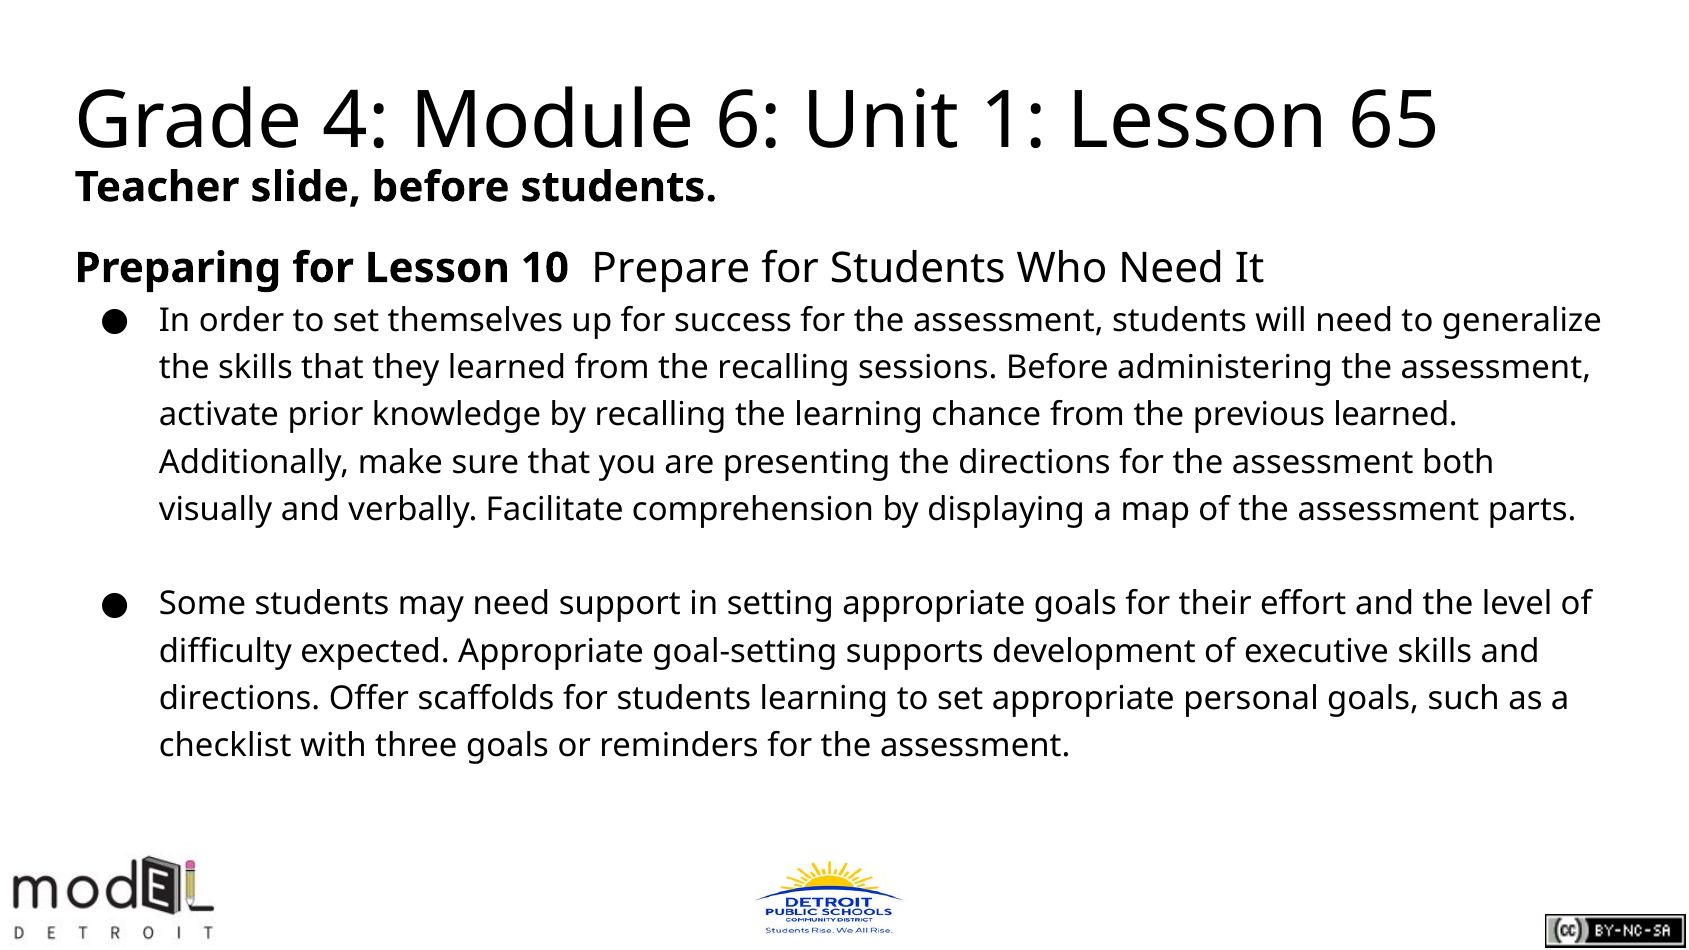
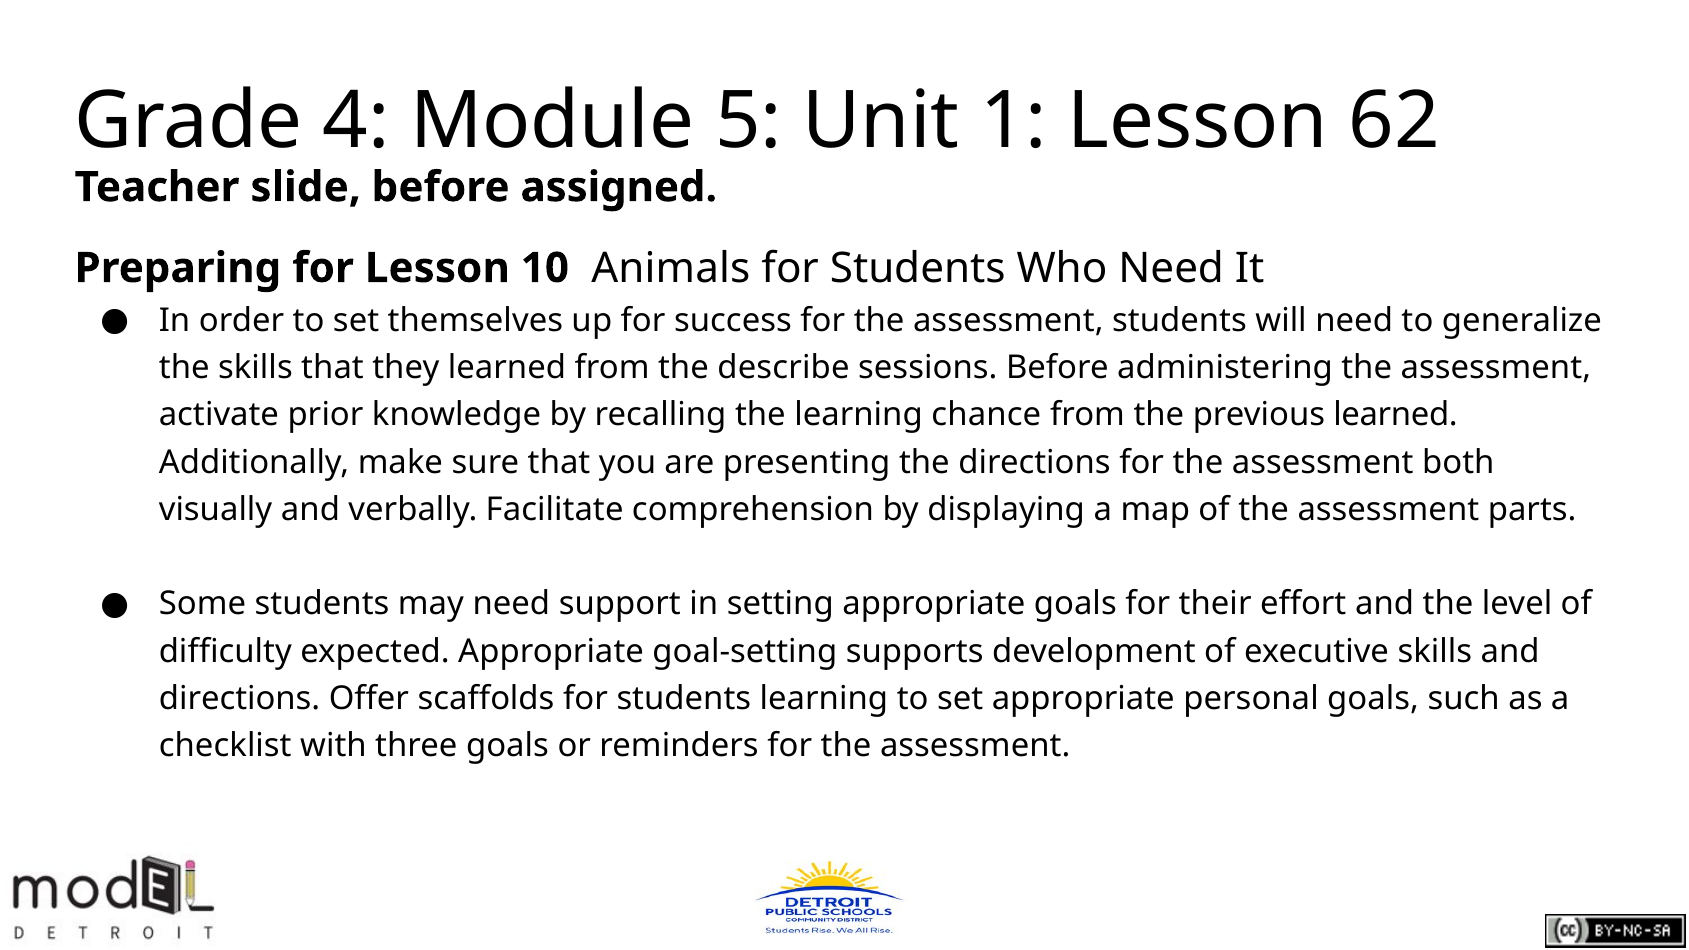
6: 6 -> 5 (748, 121)
65: 65 -> 62 (1394, 121)
before students: students -> assigned (619, 187)
Prepare: Prepare -> Animals (671, 268)
the recalling: recalling -> describe (783, 368)
